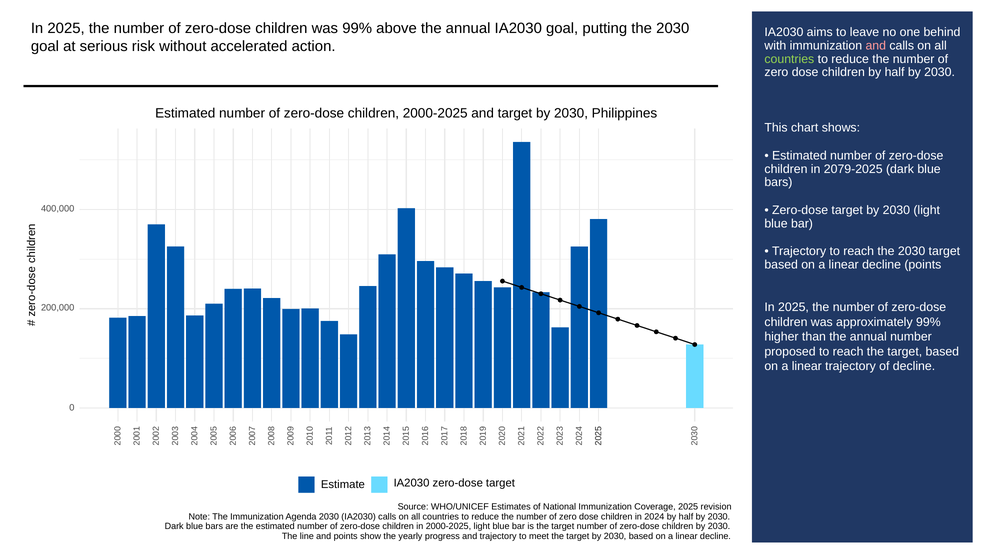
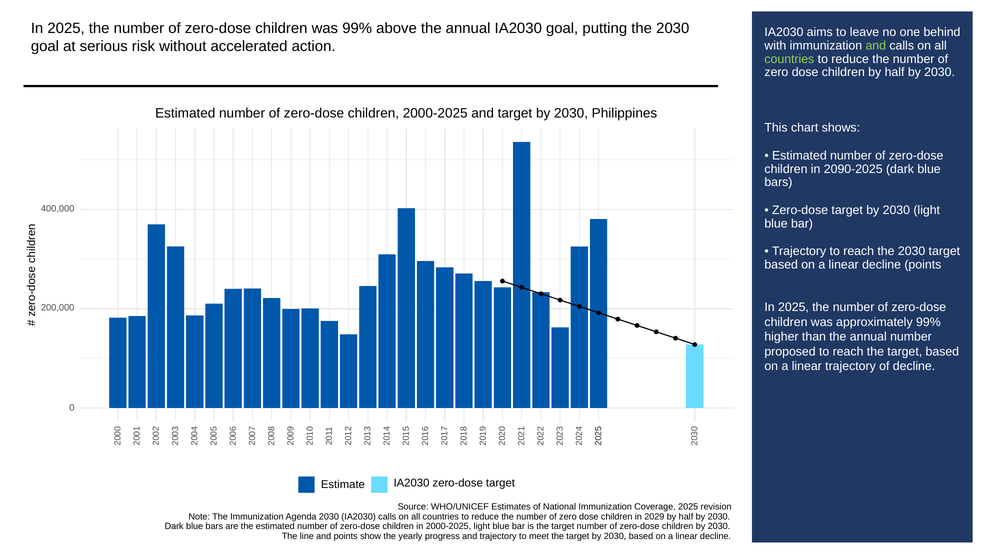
and colour: pink -> light green (876, 46)
2079-2025: 2079-2025 -> 2090-2025 (853, 169)
2024: 2024 -> 2029 (654, 517)
